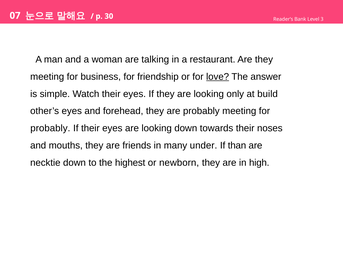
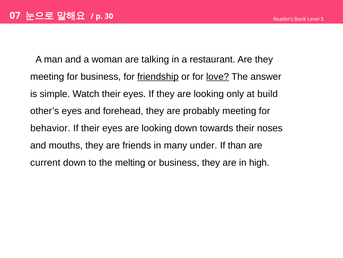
friendship underline: none -> present (158, 76)
probably: probably -> behavior (50, 128)
necktie: necktie -> current (45, 162)
highest: highest -> melting (130, 162)
or newborn: newborn -> business (179, 162)
